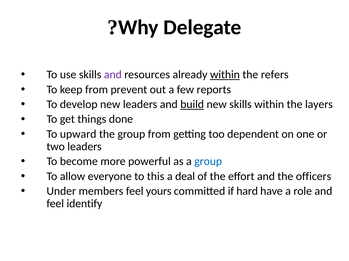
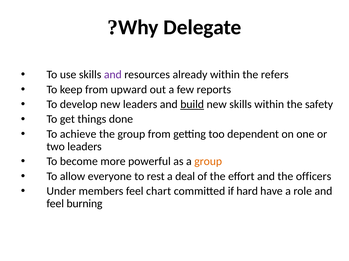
within underline: present -> none (225, 75)
prevent: prevent -> upward (129, 90)
layers: layers -> safety (319, 105)
upward: upward -> achieve (78, 134)
group colour: blue -> orange (208, 162)
this: this -> rest (156, 177)
yours: yours -> chart (159, 192)
identify: identify -> burning (85, 204)
